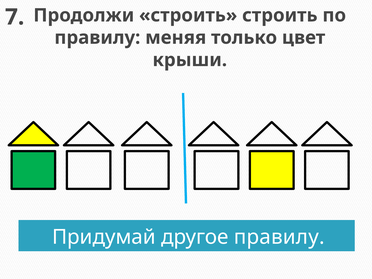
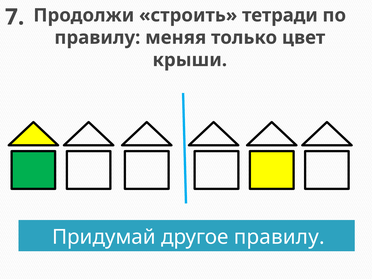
строить строить: строить -> тетради (280, 15)
